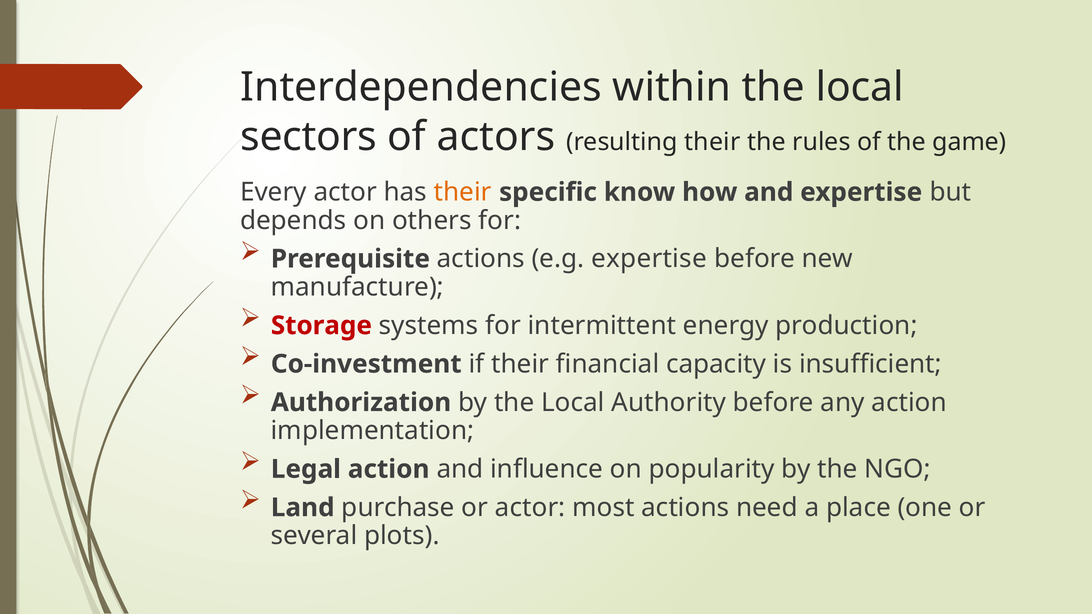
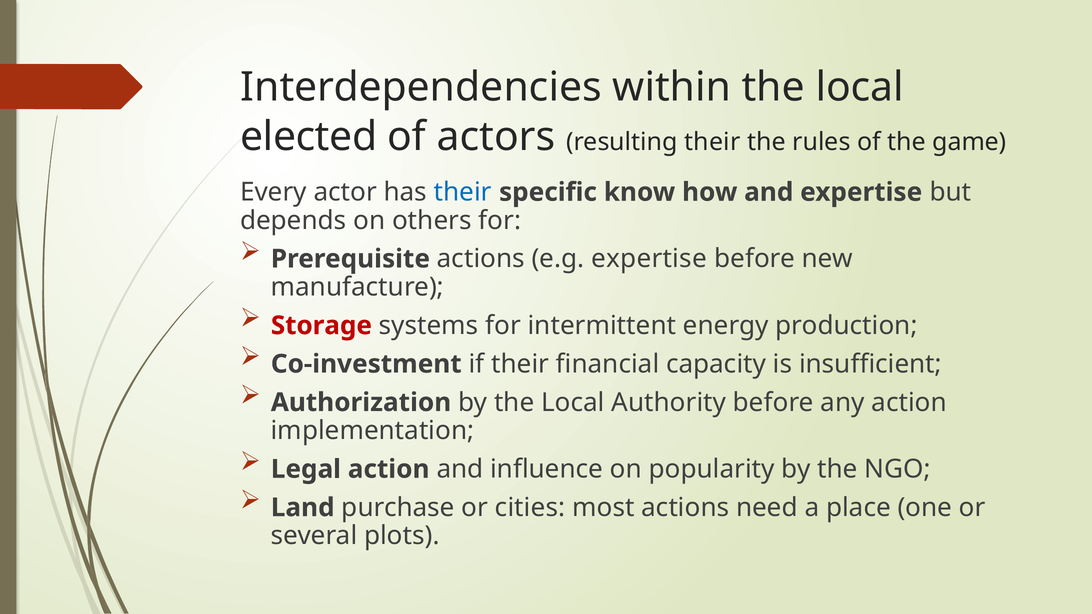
sectors: sectors -> elected (309, 137)
their colour: orange -> blue (463, 192)
or actor: actor -> cities (530, 508)
